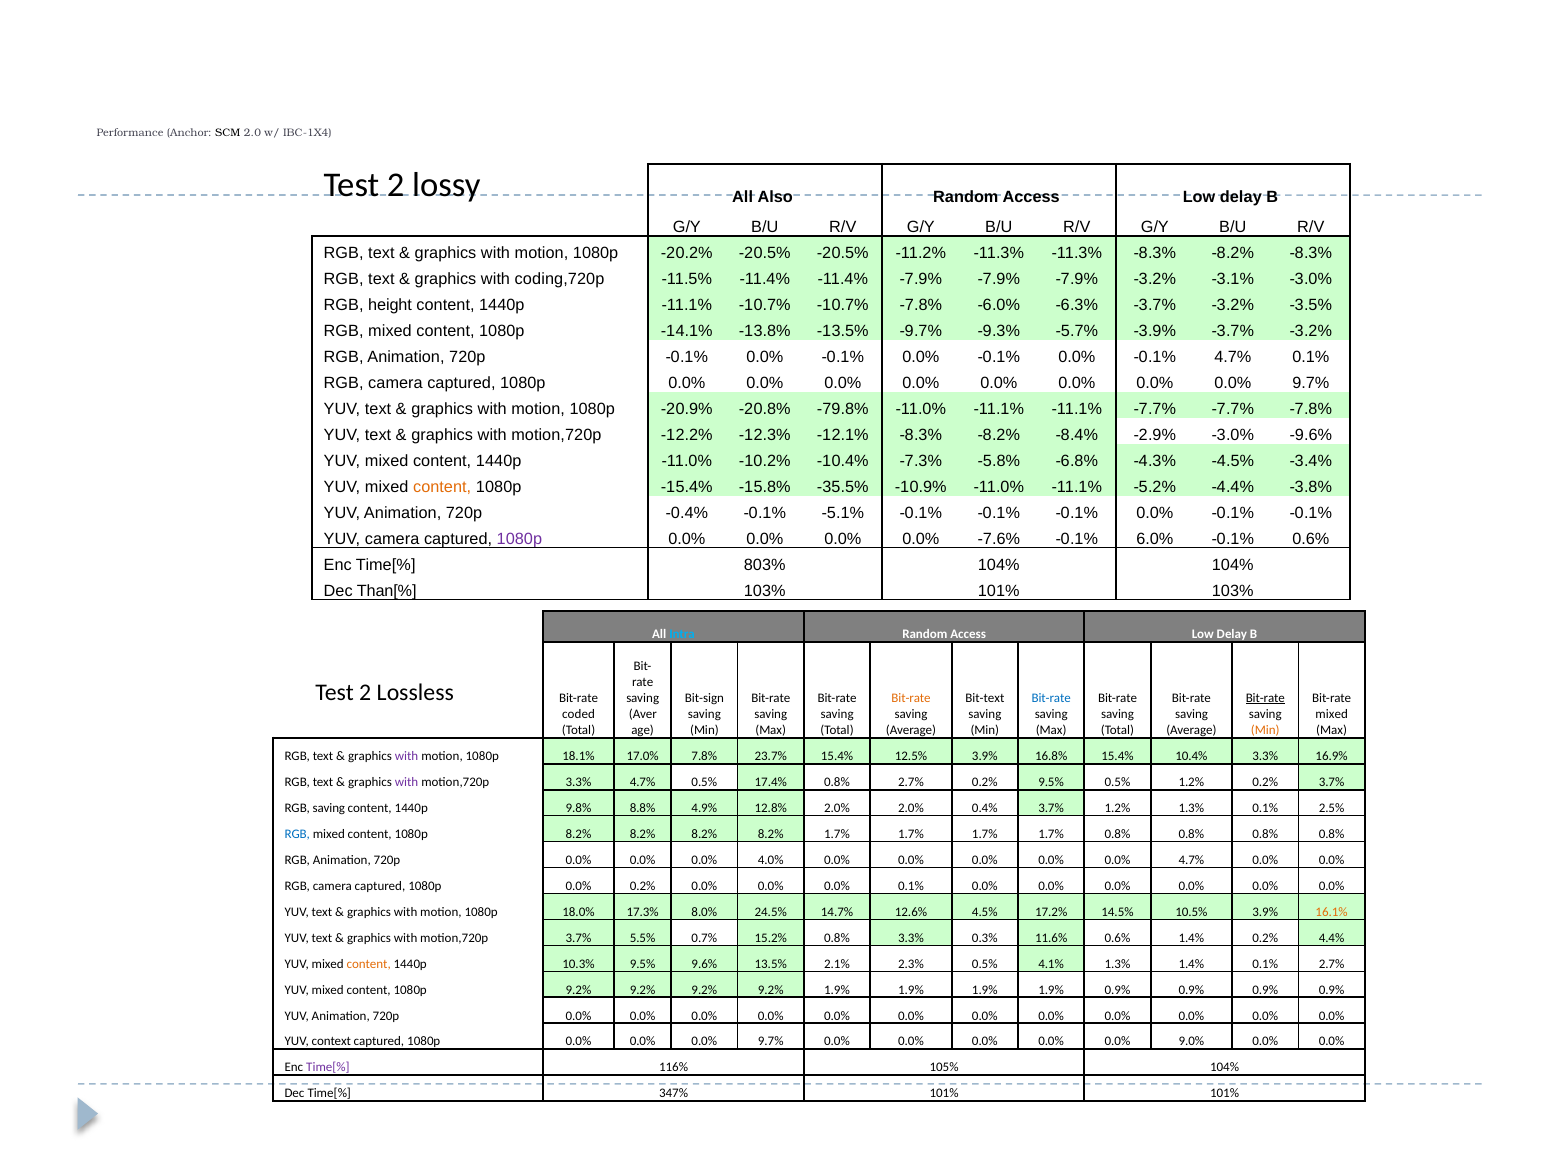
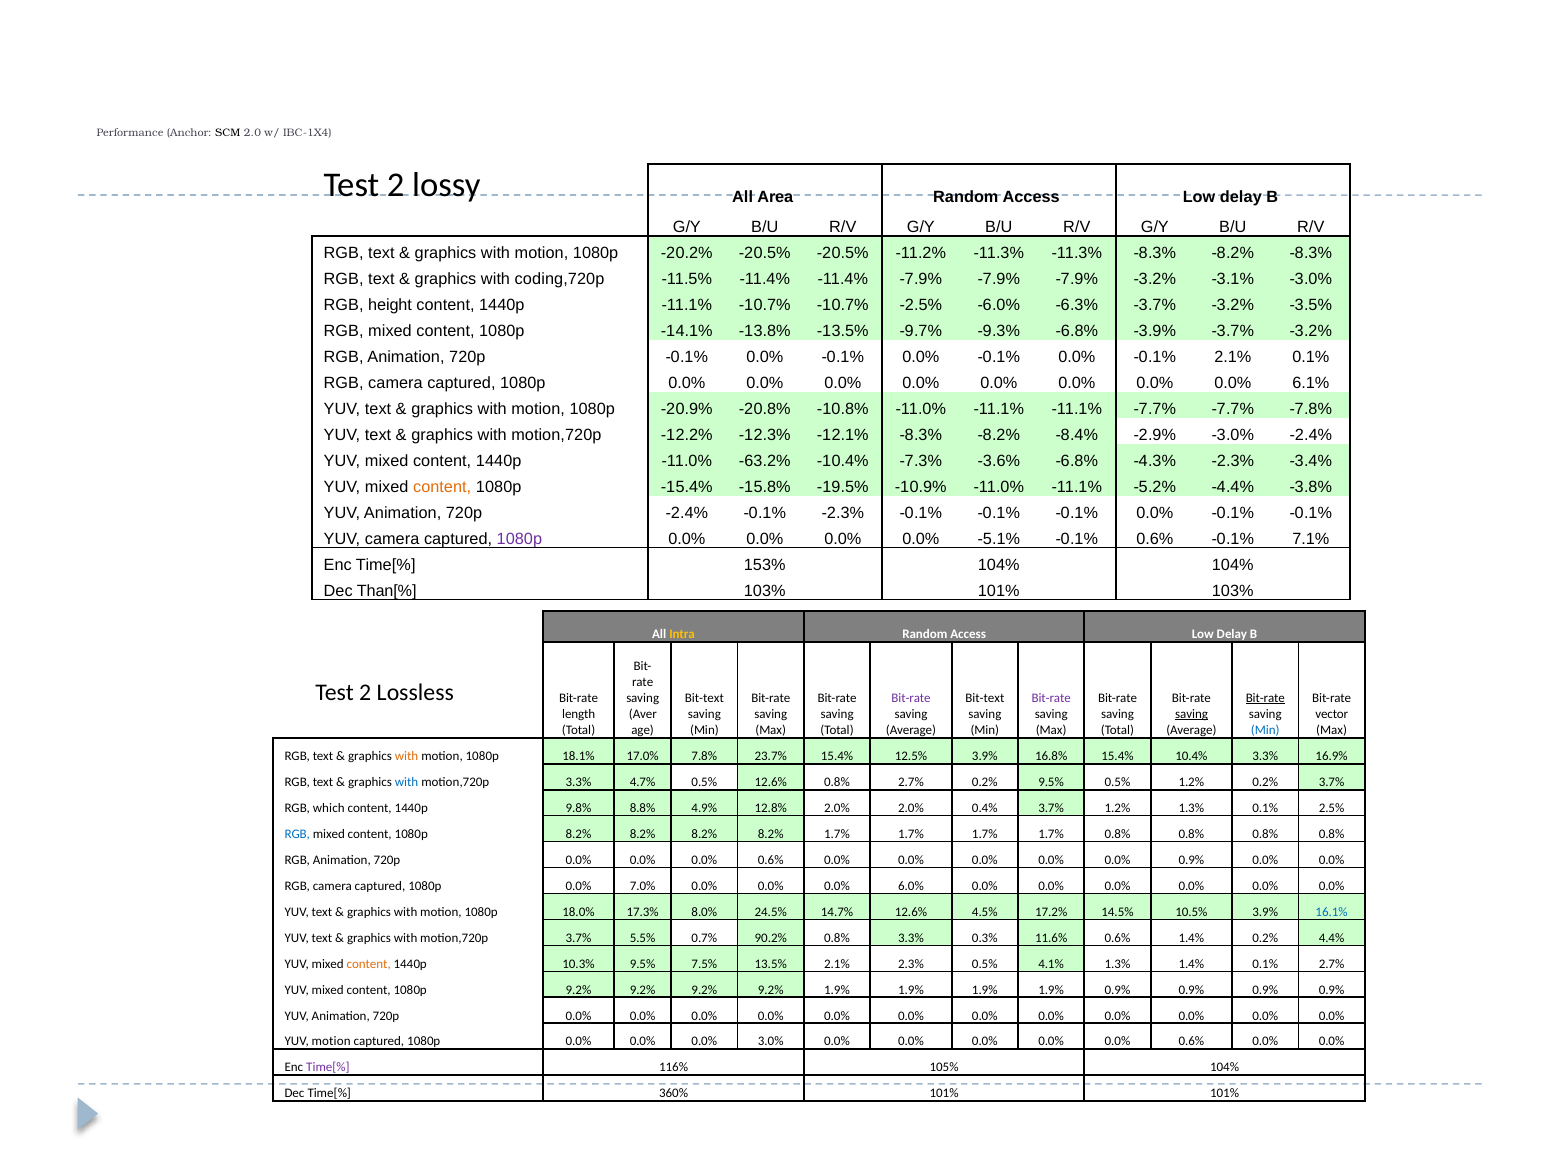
Also: Also -> Area (775, 197)
-10.7% -7.8%: -7.8% -> -2.5% (921, 305)
-9.3% -5.7%: -5.7% -> -6.8% (1077, 331)
-0.1% 4.7%: 4.7% -> 2.1% (1233, 357)
9.7%: 9.7% -> 6.1% (1311, 383)
-79.8%: -79.8% -> -10.8% (843, 409)
-3.0% -9.6%: -9.6% -> -2.4% (1311, 435)
-10.2%: -10.2% -> -63.2% (765, 461)
-5.8%: -5.8% -> -3.6% (999, 461)
-4.3% -4.5%: -4.5% -> -2.3% (1233, 461)
-35.5%: -35.5% -> -19.5% (843, 487)
720p -0.4%: -0.4% -> -2.4% (687, 513)
-0.1% -5.1%: -5.1% -> -2.3% (843, 513)
-7.6%: -7.6% -> -5.1% (999, 539)
-0.1% 6.0%: 6.0% -> 0.6% (1155, 539)
-0.1% 0.6%: 0.6% -> 7.1% (1311, 539)
803%: 803% -> 153% (765, 565)
Intra colour: light blue -> yellow (682, 634)
Bit-sign: Bit-sign -> Bit-text (704, 698)
Bit-rate colour: orange -> purple (911, 698)
Bit-rate colour: blue -> purple (1051, 698)
coded: coded -> length (579, 714)
saving underline: none -> present (1192, 714)
mixed: mixed -> vector (1332, 714)
Min colour: orange -> blue (1265, 730)
with colour: purple -> orange (407, 756)
with colour: purple -> blue (407, 782)
0.5% 17.4%: 17.4% -> 12.6% (771, 782)
RGB saving: saving -> which (329, 808)
4.0%: 4.0% -> 0.6% (771, 860)
0.0% 4.7%: 4.7% -> 0.9% (1191, 860)
0.0% 0.2%: 0.2% -> 7.0% (643, 886)
0.0% 0.1%: 0.1% -> 6.0% (911, 886)
16.1% colour: orange -> blue (1332, 912)
15.2%: 15.2% -> 90.2% (771, 938)
9.6%: 9.6% -> 7.5% (704, 964)
YUV context: context -> motion (331, 1042)
9.7%: 9.7% -> 3.0% (771, 1042)
9.0%: 9.0% -> 0.6% (1191, 1042)
347%: 347% -> 360% (674, 1094)
